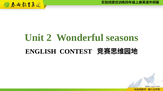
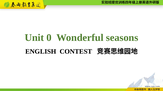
2: 2 -> 0 (49, 38)
